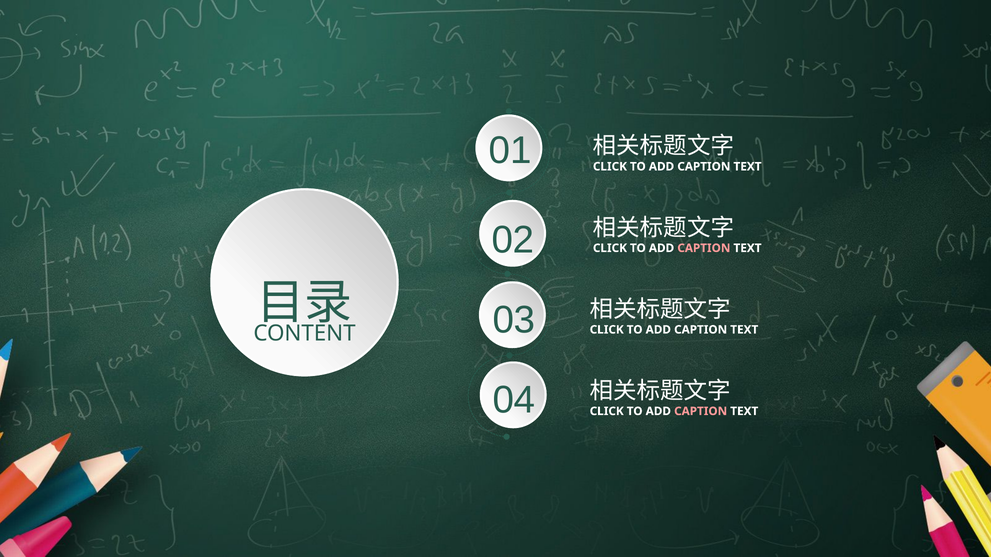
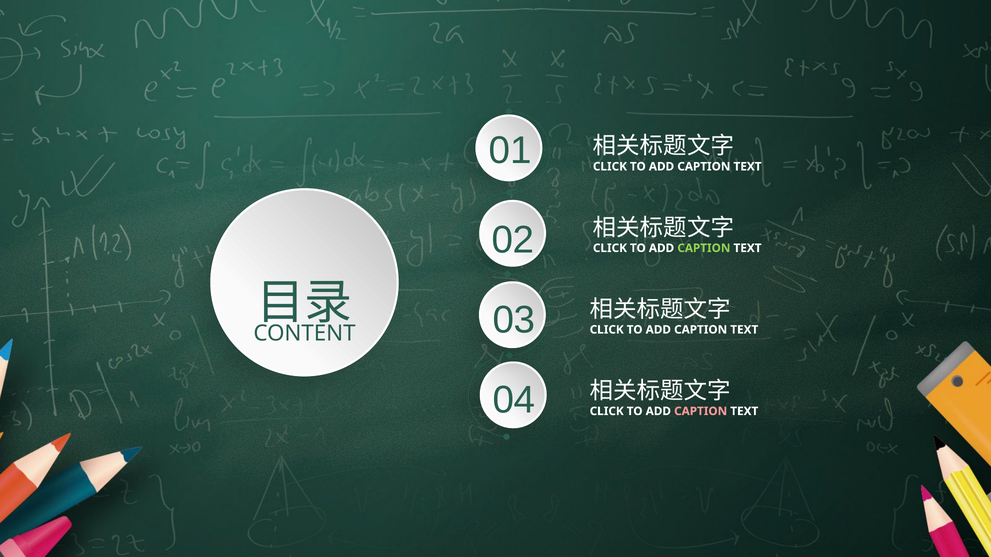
CAPTION colour: pink -> light green (704, 248)
